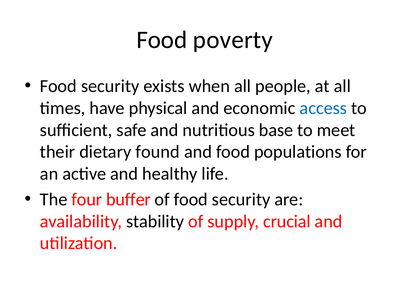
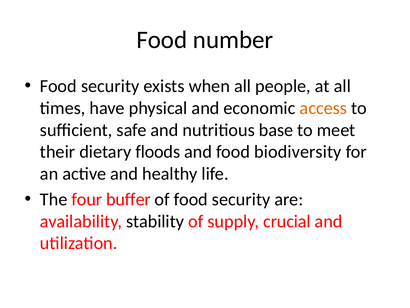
poverty: poverty -> number (233, 40)
access colour: blue -> orange (323, 108)
found: found -> floods (158, 152)
populations: populations -> biodiversity (298, 152)
